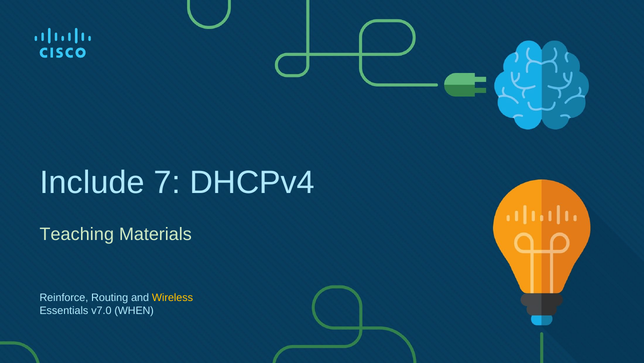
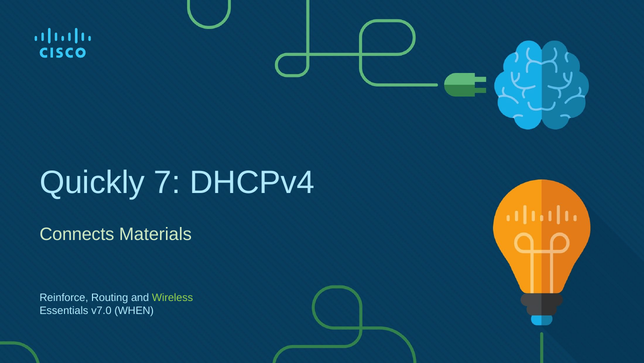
Include: Include -> Quickly (92, 182)
Teaching: Teaching -> Connects (77, 234)
Wireless colour: yellow -> light green (173, 297)
